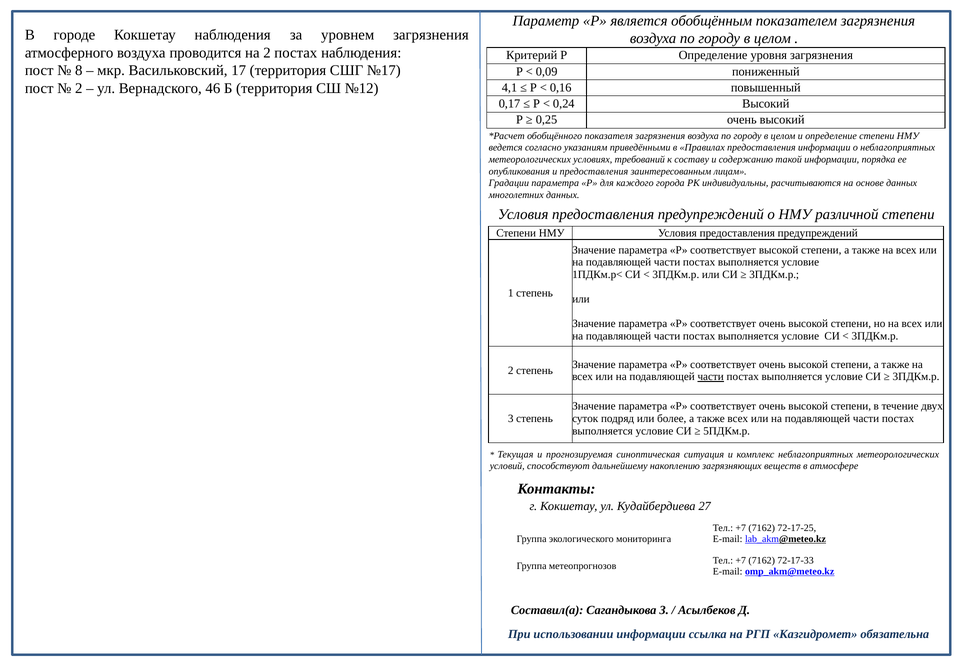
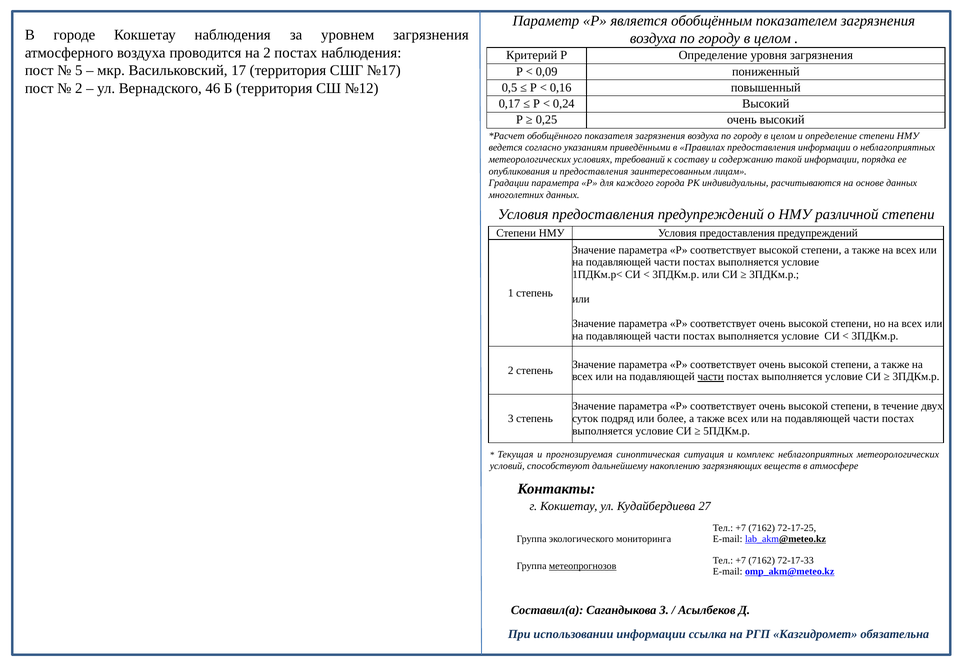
8: 8 -> 5 (79, 71)
4,1: 4,1 -> 0,5 (510, 88)
метеопрогнозов underline: none -> present (583, 566)
